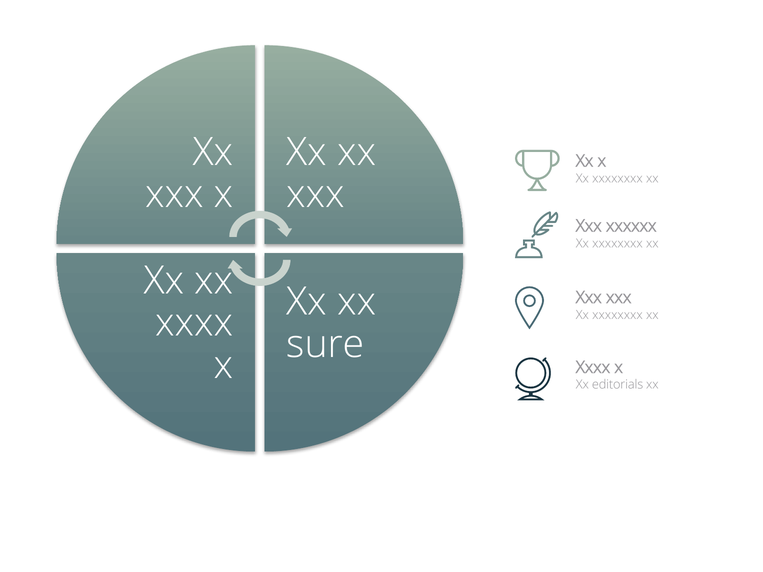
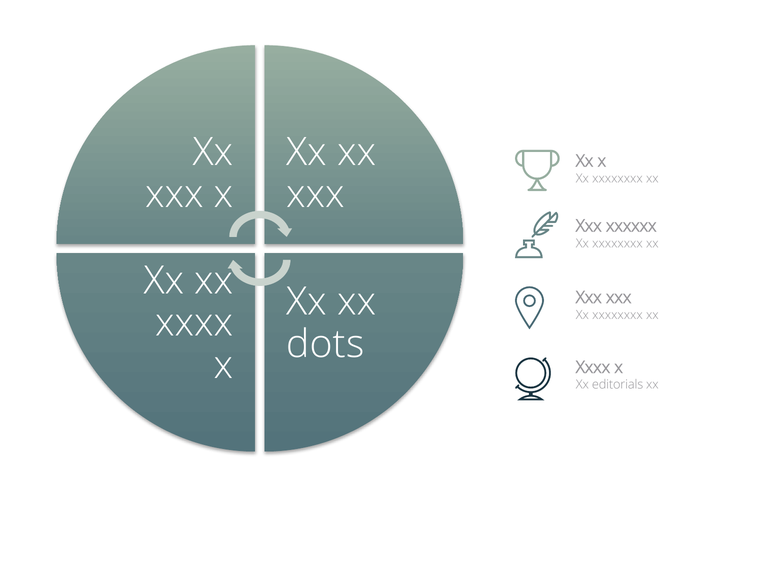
sure: sure -> dots (325, 344)
